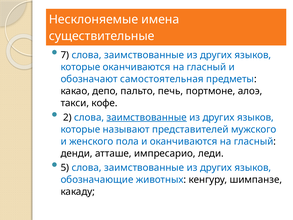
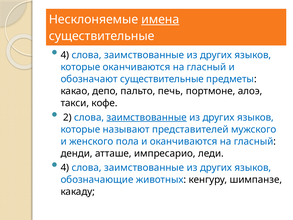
имена underline: none -> present (160, 20)
7: 7 -> 4 (65, 55)
обозначают самостоятельная: самостоятельная -> существительные (162, 79)
5: 5 -> 4 (65, 167)
